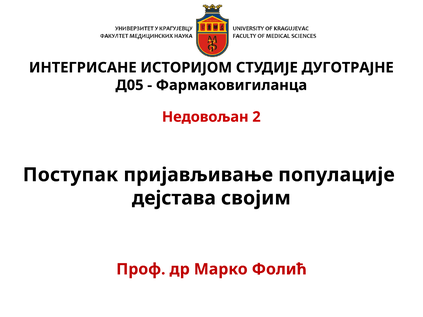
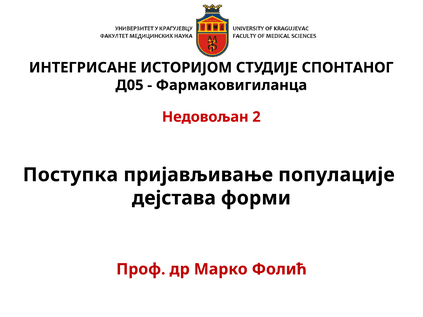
ДУГОТРАЈНЕ: ДУГОТРАЈНЕ -> СПОНТАНОГ (348, 68)
Поступак: Поступак -> Поступка (70, 175)
својим: својим -> форми (256, 198)
